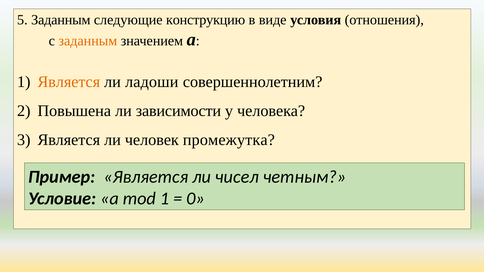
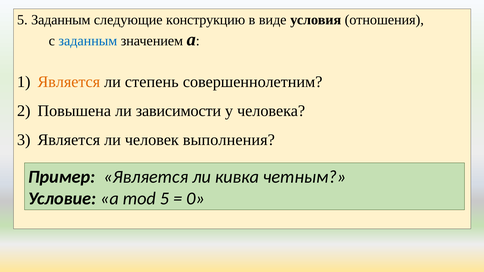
заданным colour: orange -> blue (88, 41)
ладоши: ладоши -> степень (152, 82)
промежутка: промежутка -> выполнения (229, 140)
чисел: чисел -> кивка (237, 177)
mod 1: 1 -> 5 (164, 199)
